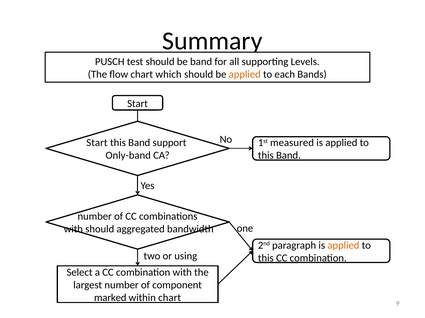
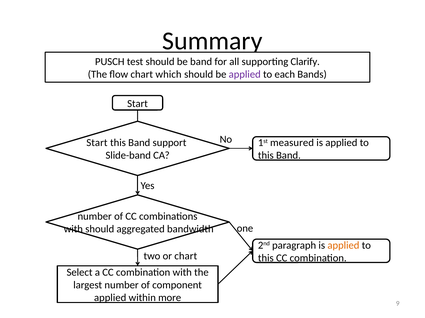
Levels: Levels -> Clarify (305, 62)
applied colour: orange -> purple (245, 74)
Only-band: Only-band -> Slide-band (128, 156)
or using: using -> chart (186, 257)
marked: marked -> applied (110, 298)
within chart: chart -> more (170, 298)
